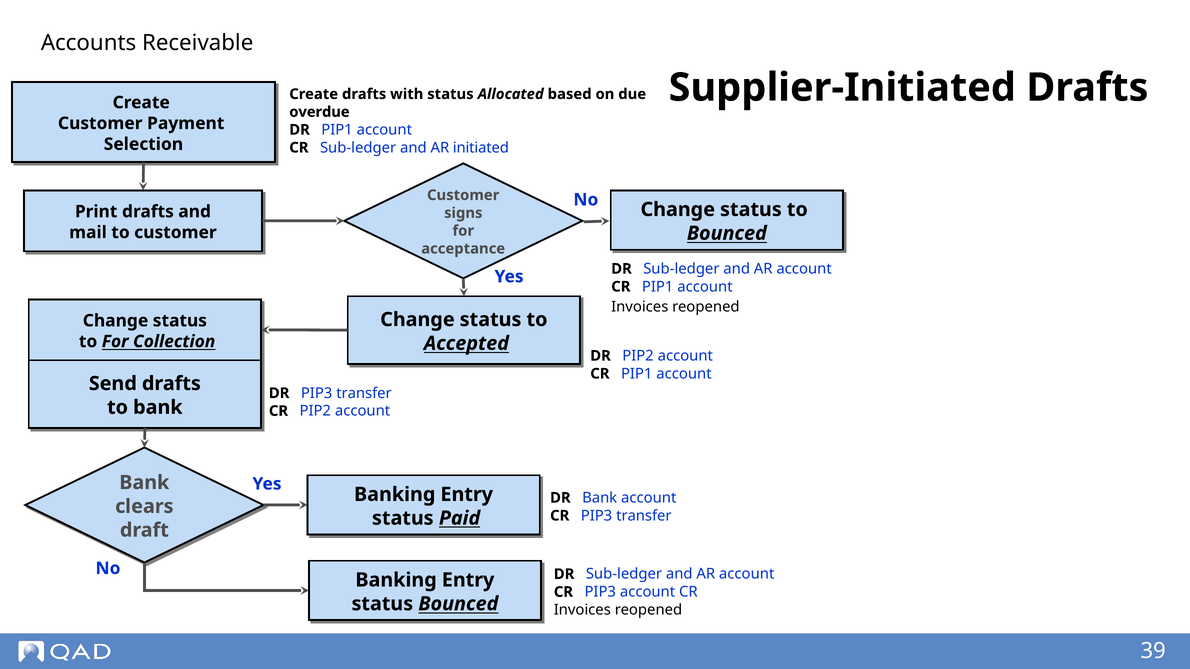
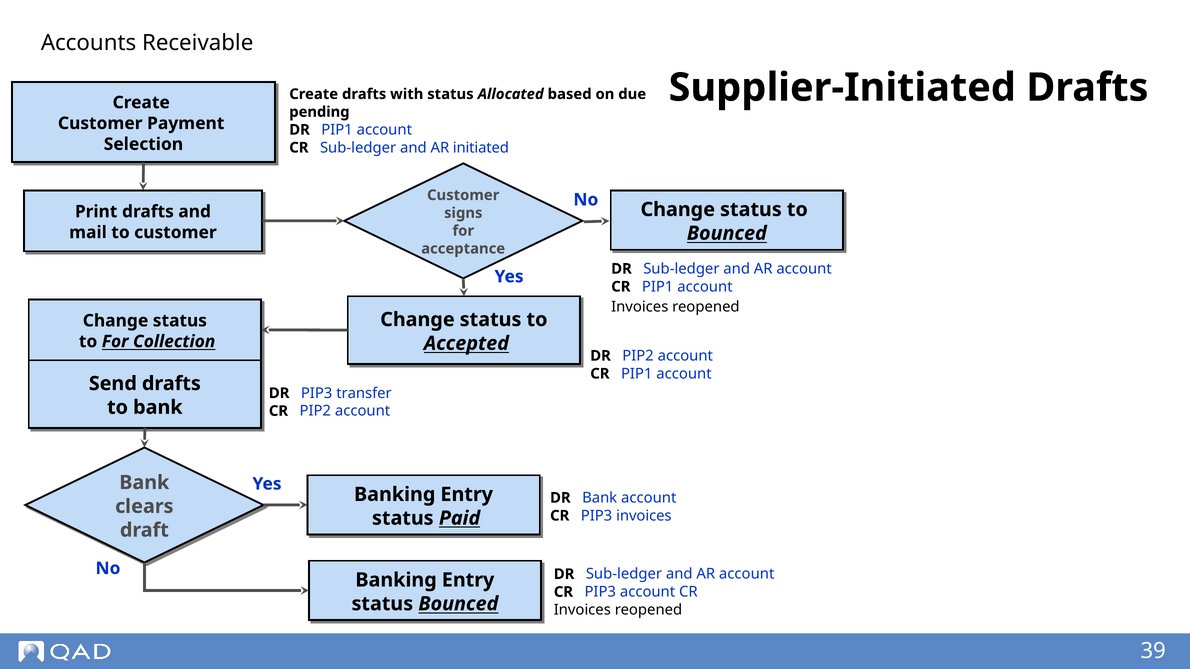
overdue: overdue -> pending (319, 112)
CR PIP3 transfer: transfer -> invoices (644, 516)
